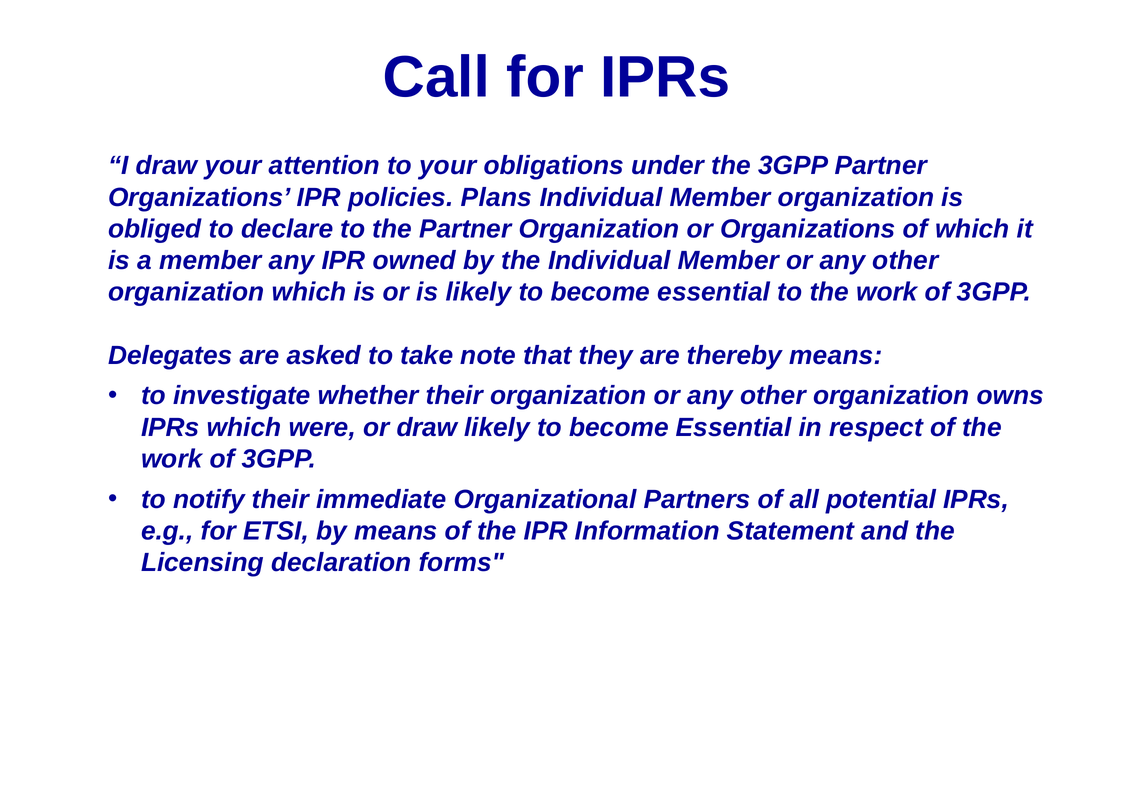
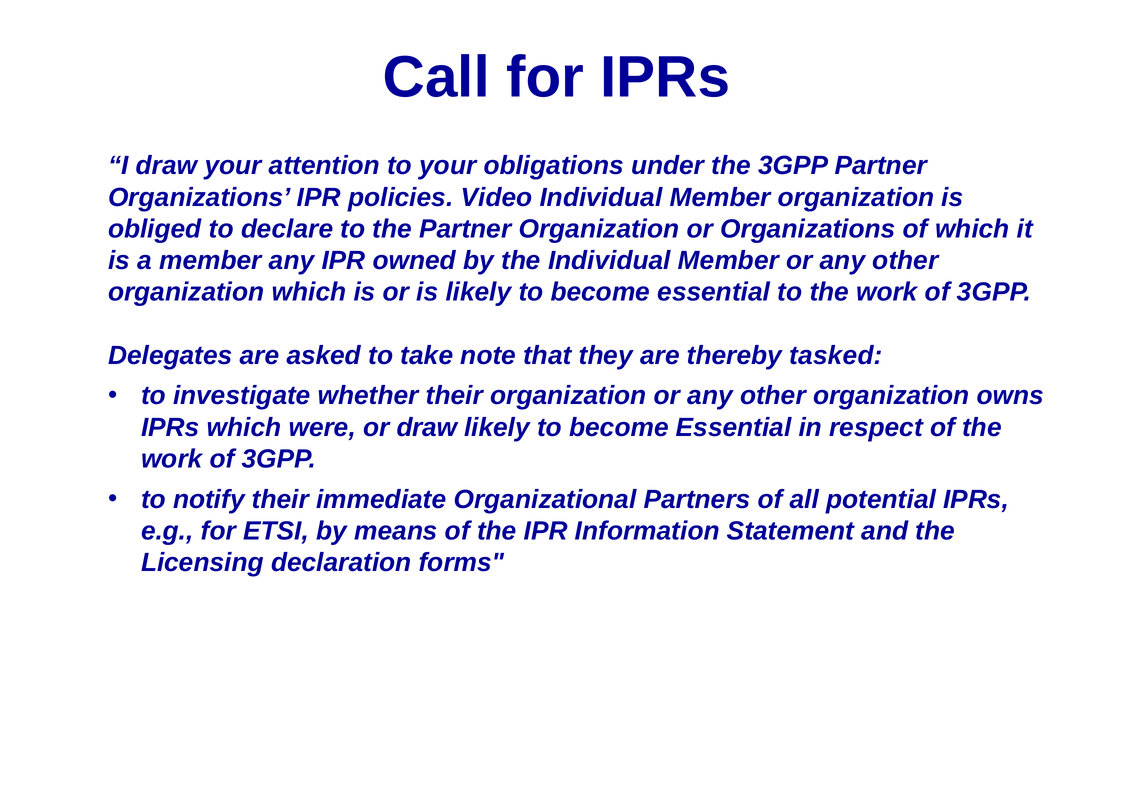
Plans: Plans -> Video (496, 197)
thereby means: means -> tasked (836, 355)
